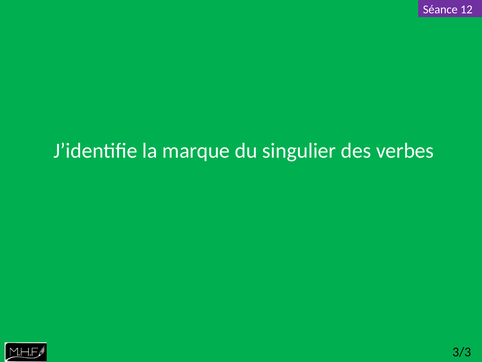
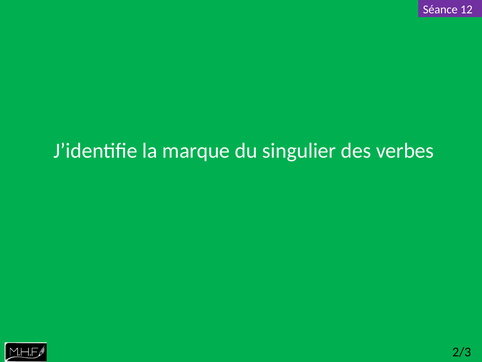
3/3: 3/3 -> 2/3 (462, 352)
